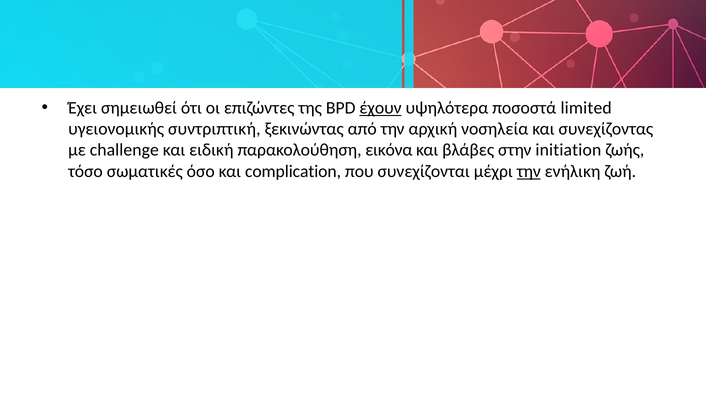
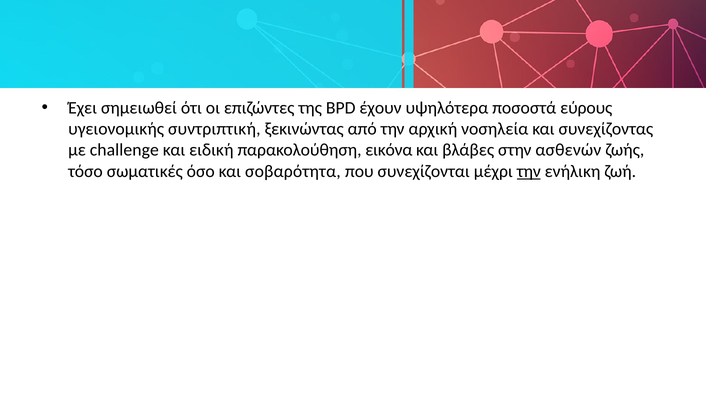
έχουν underline: present -> none (381, 108)
limited: limited -> εύρους (586, 108)
initiation: initiation -> ασθενών (568, 150)
complication: complication -> σοβαρότητα (293, 171)
